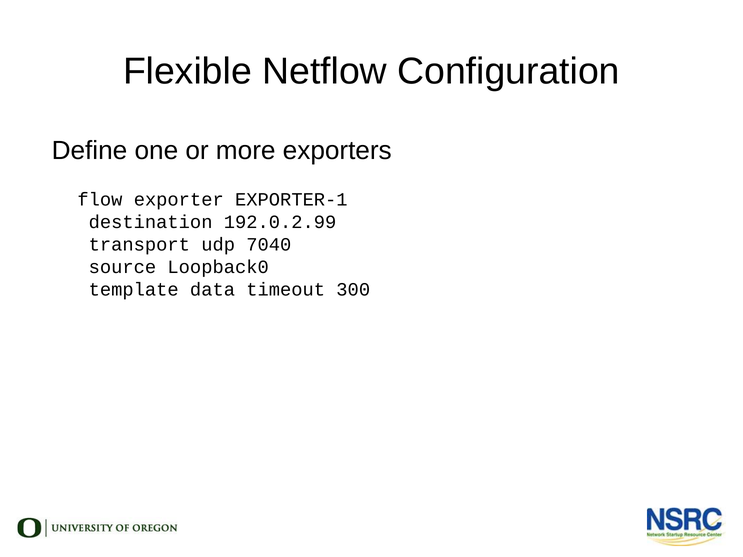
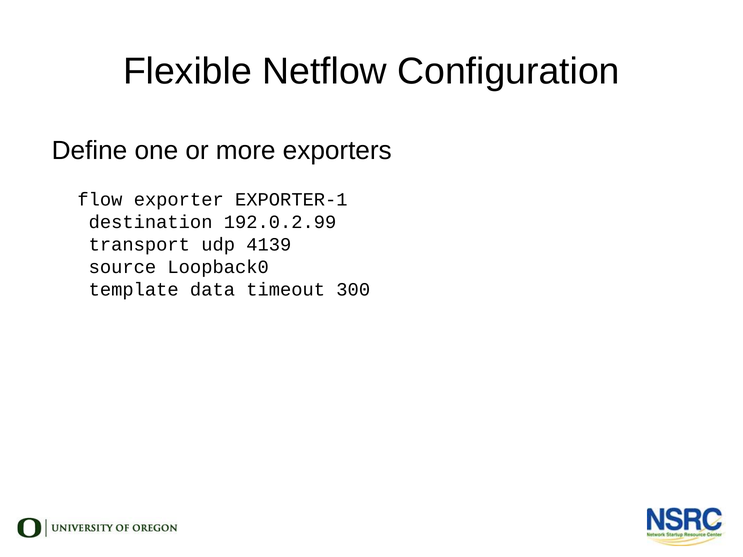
7040: 7040 -> 4139 (269, 245)
